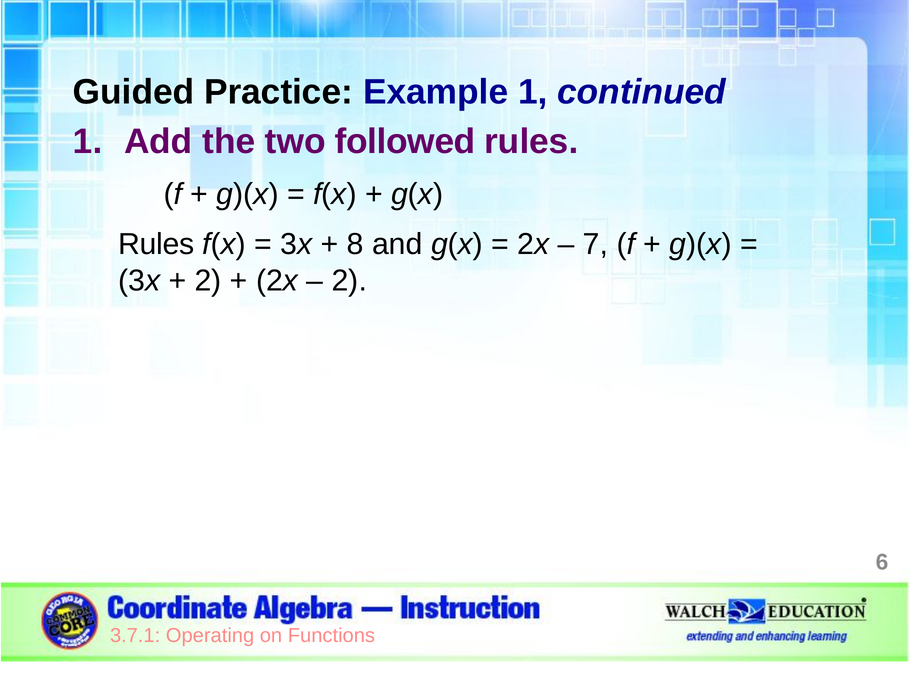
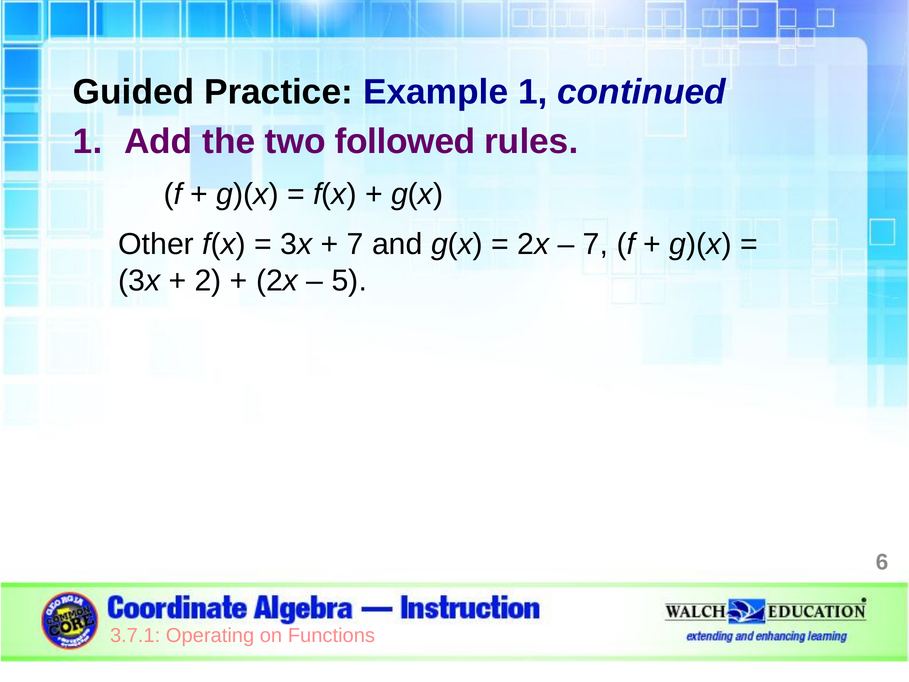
Rules: Rules -> Other (156, 244)
8: 8 -> 7 (355, 244)
2: 2 -> 5 (349, 281)
